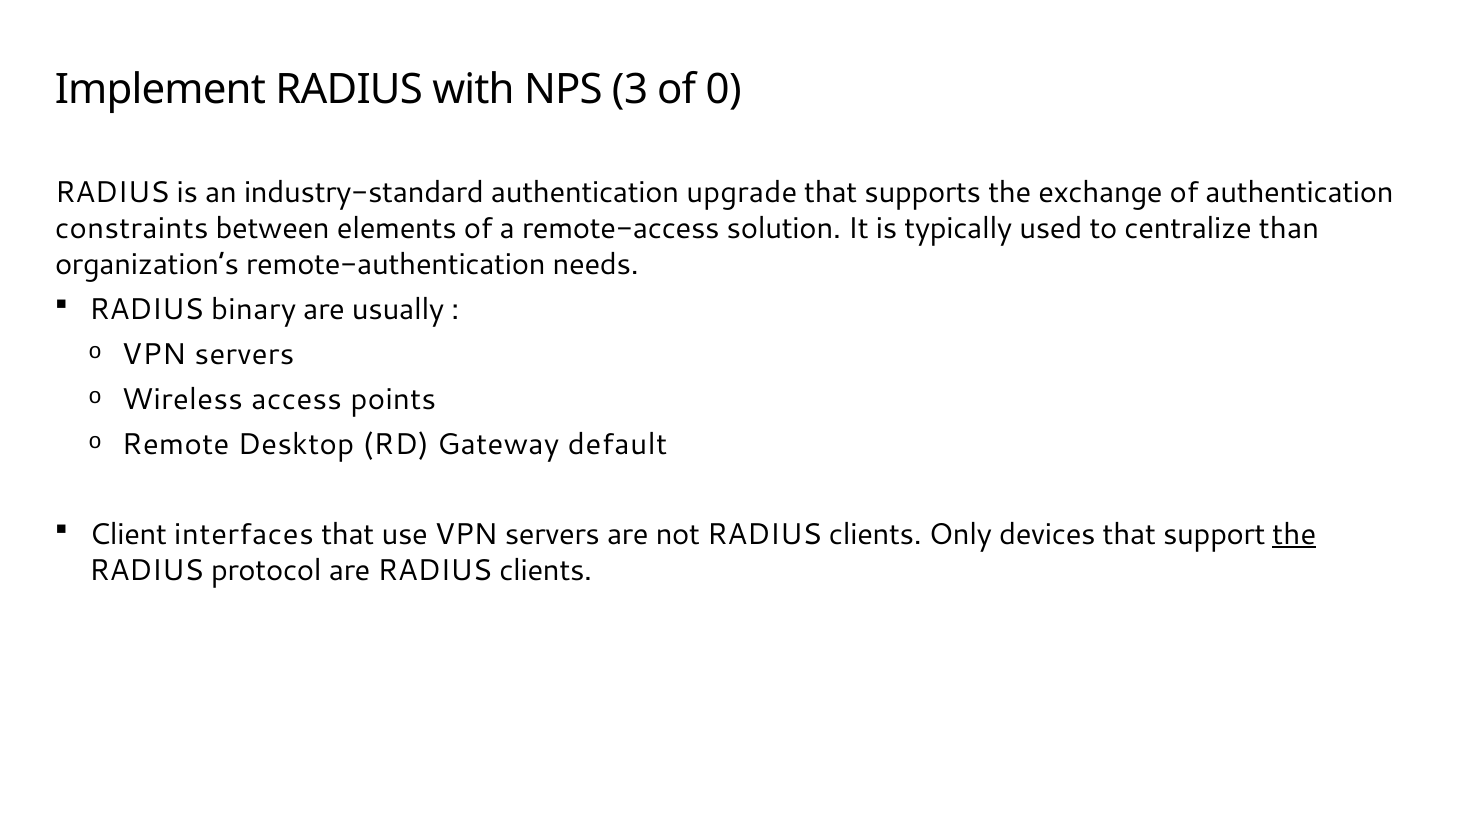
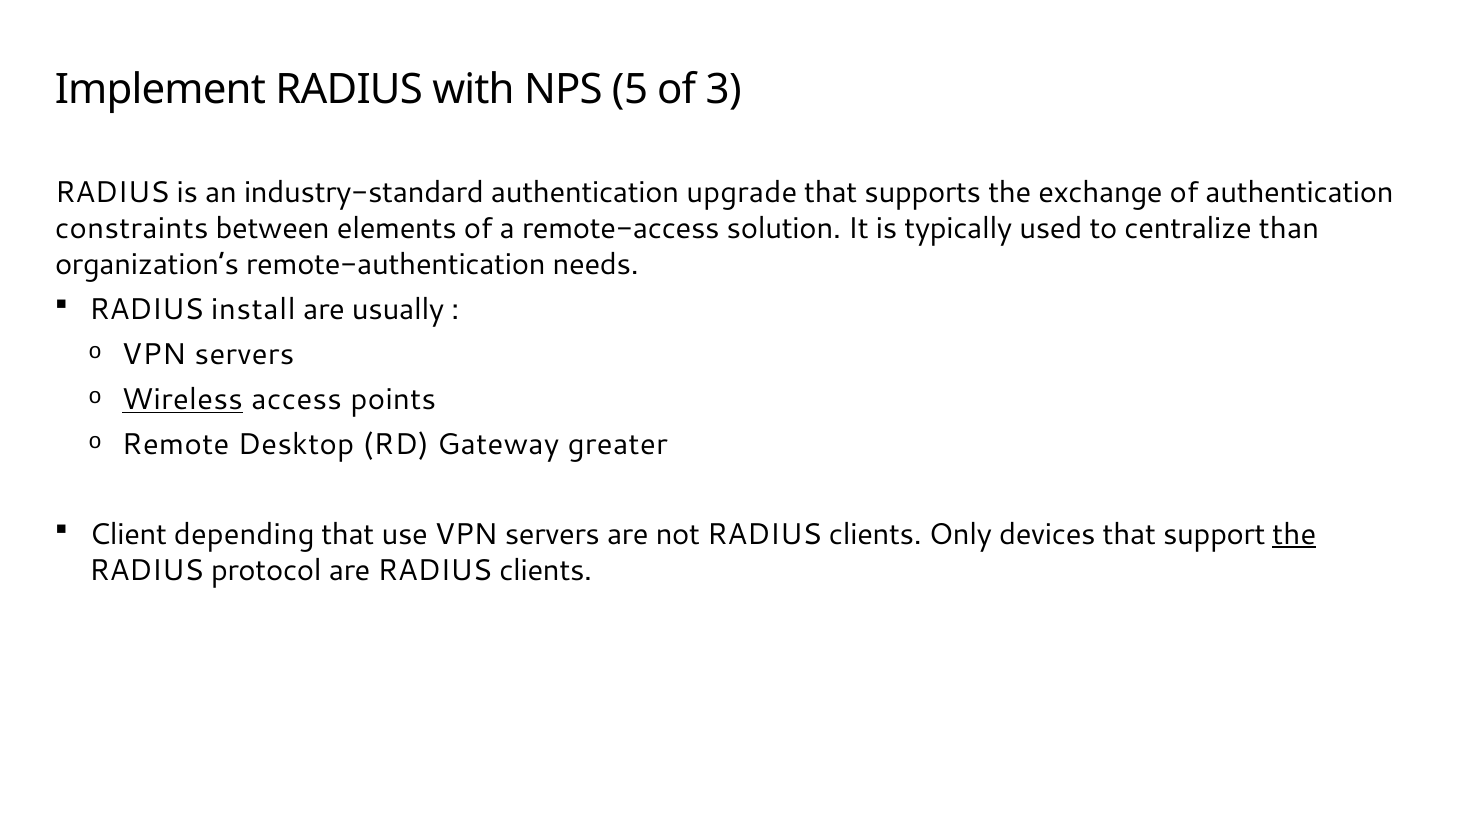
3: 3 -> 5 (630, 89)
0: 0 -> 3 (724, 89)
binary: binary -> install (253, 310)
Wireless underline: none -> present (182, 400)
default: default -> greater (618, 445)
interfaces: interfaces -> depending (244, 535)
